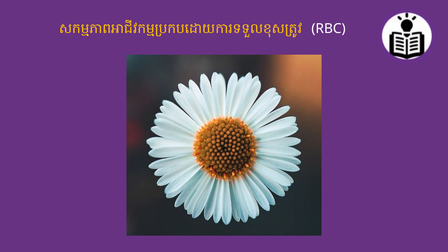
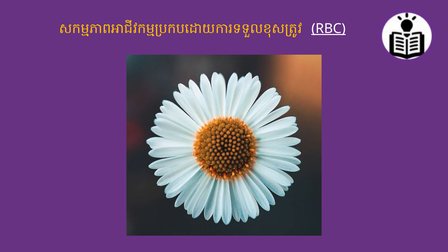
RBC underline: none -> present (329, 29)
